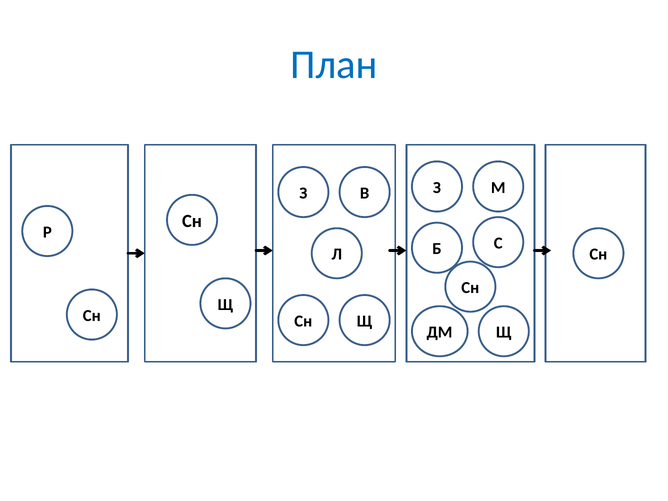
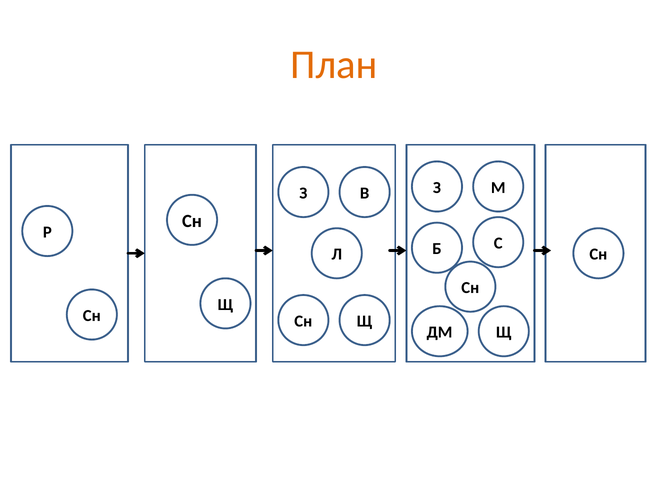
План colour: blue -> orange (334, 65)
